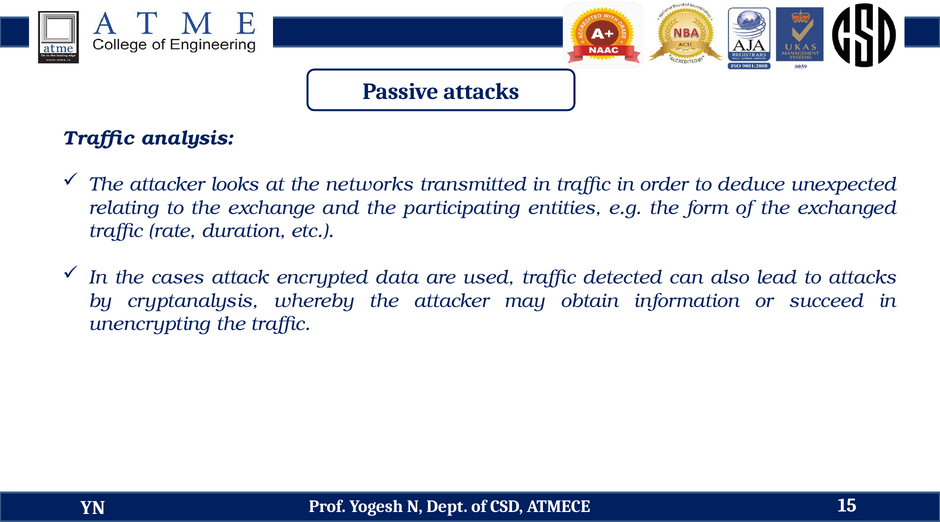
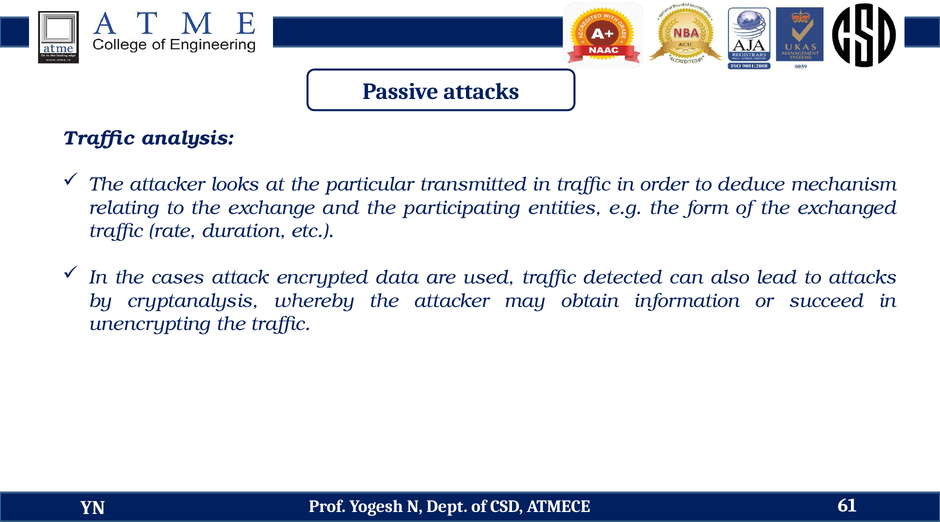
networks: networks -> particular (369, 185)
unexpected: unexpected -> mechanism (843, 185)
15: 15 -> 61 (847, 506)
